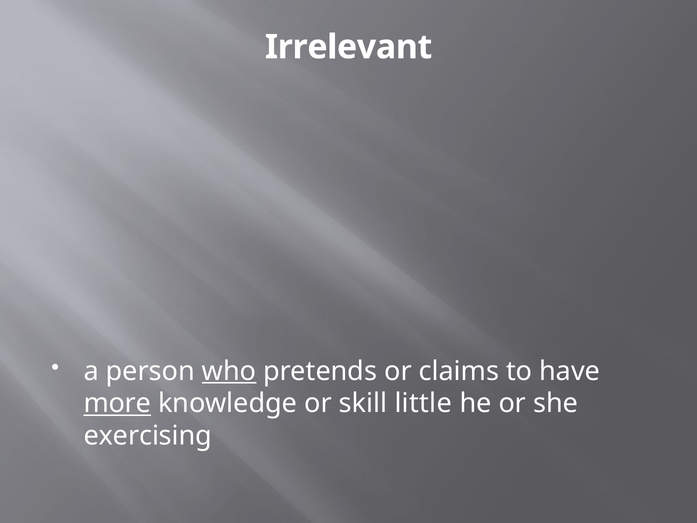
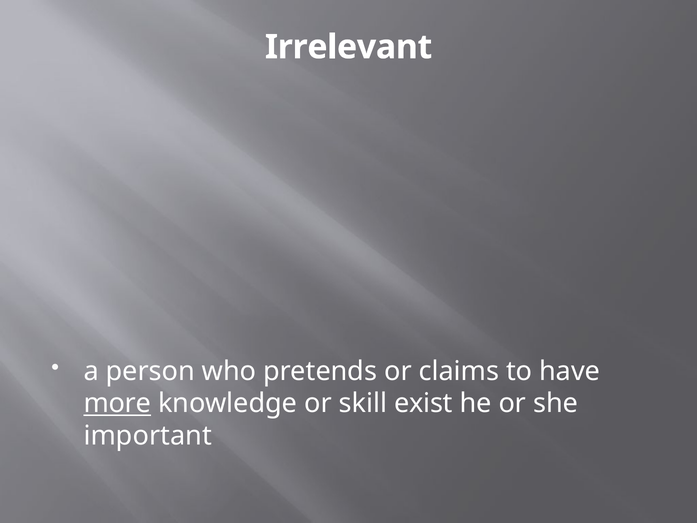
who underline: present -> none (229, 371)
little: little -> exist (423, 403)
exercising: exercising -> important (148, 436)
